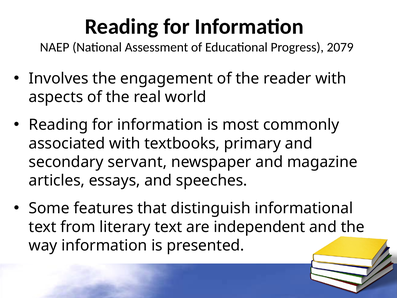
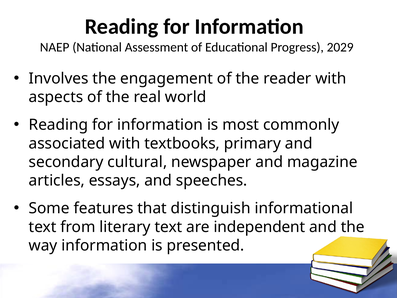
2079: 2079 -> 2029 (340, 47)
servant: servant -> cultural (137, 162)
